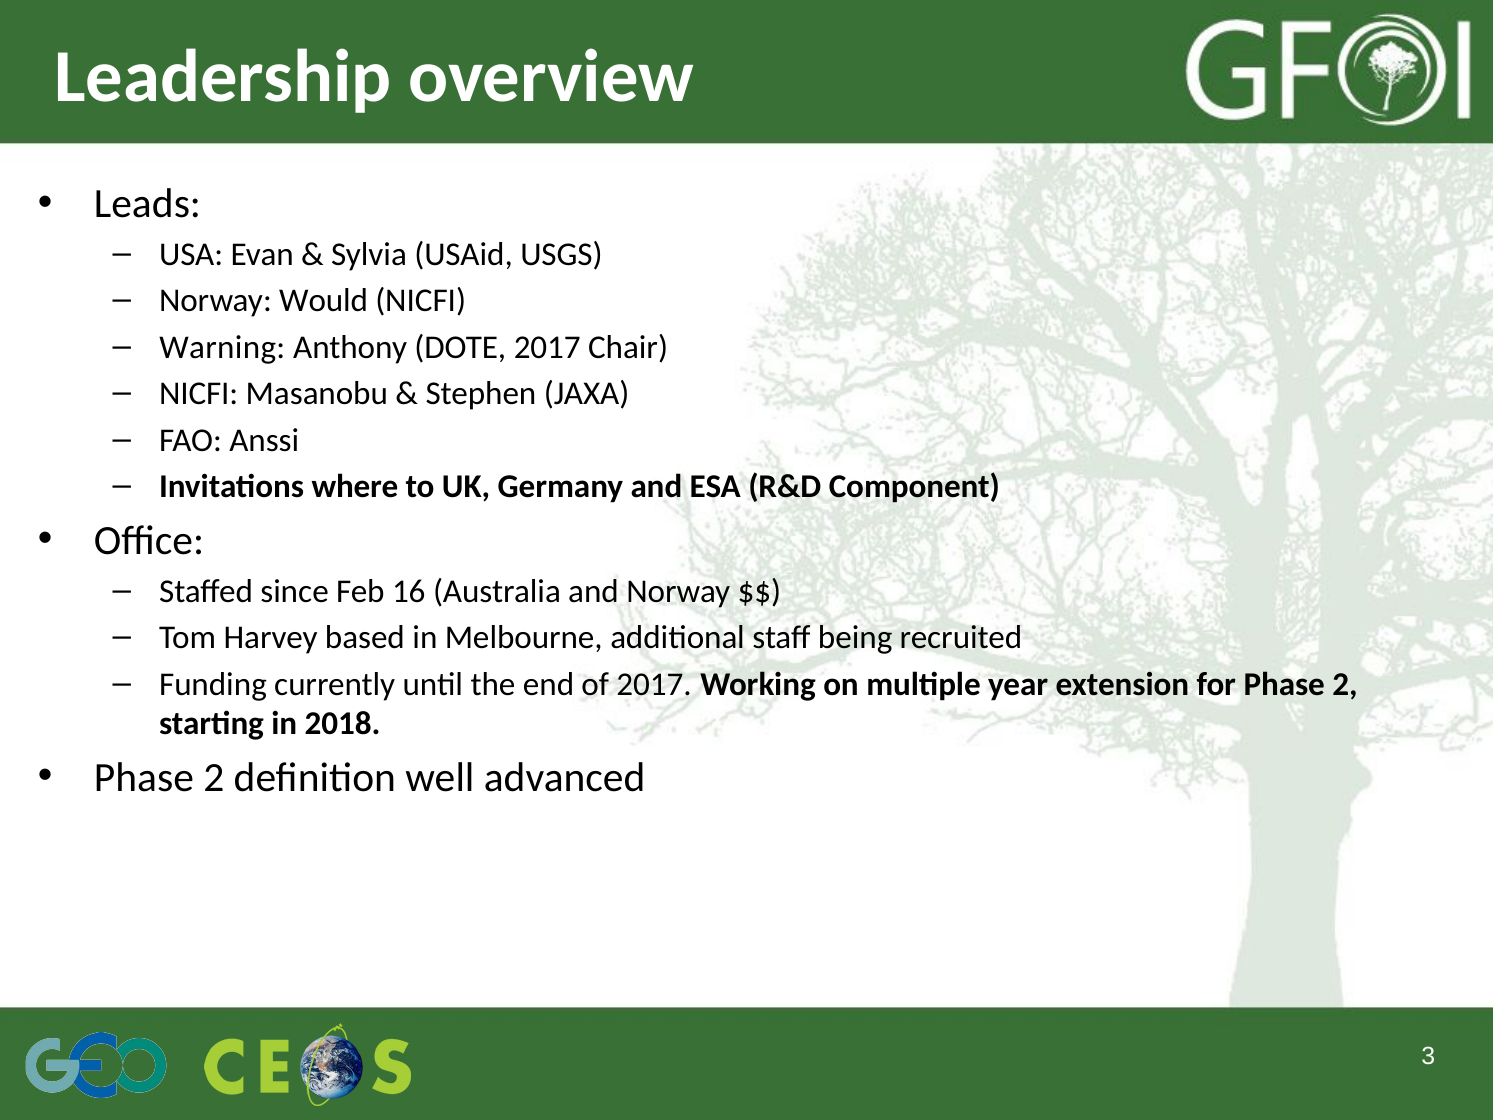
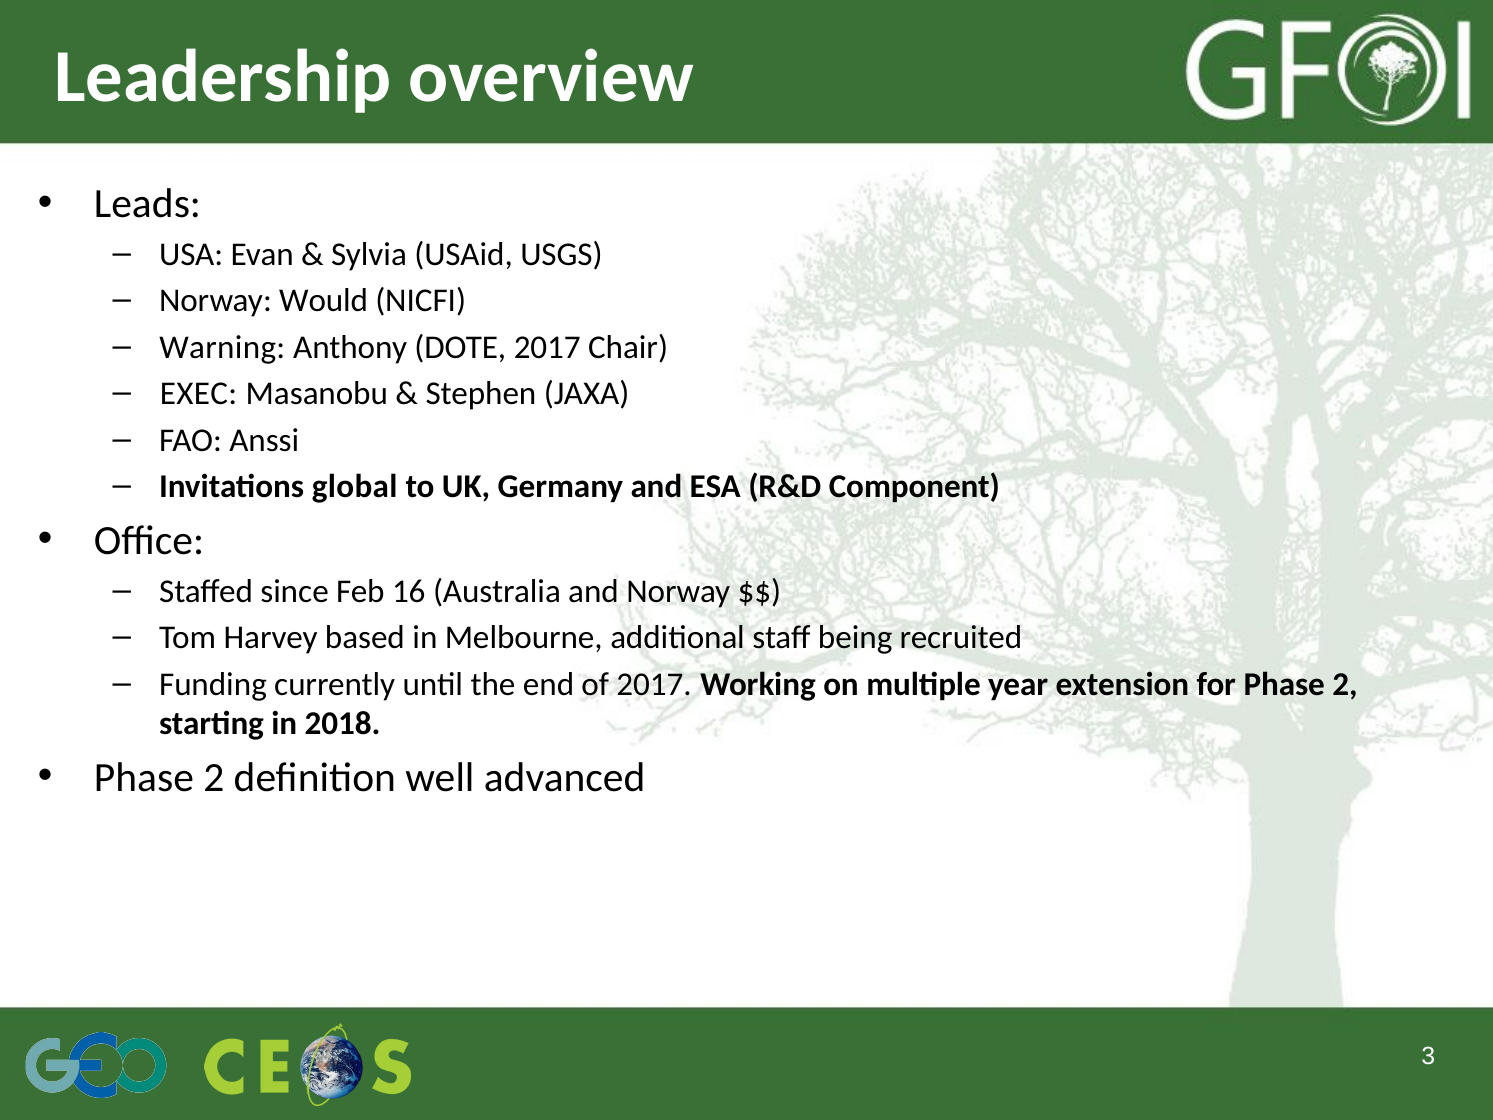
NICFI: NICFI -> EXEC (198, 394)
where: where -> global (355, 487)
